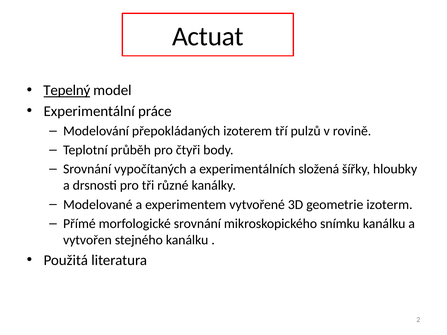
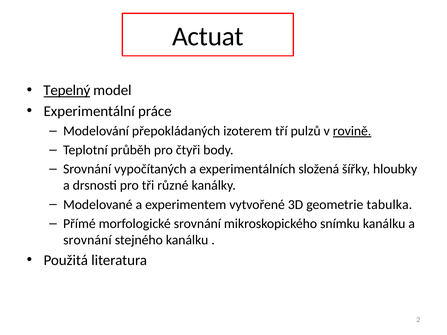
rovině underline: none -> present (352, 131)
izoterm: izoterm -> tabulka (389, 205)
vytvořen: vytvořen -> srovnání (87, 240)
